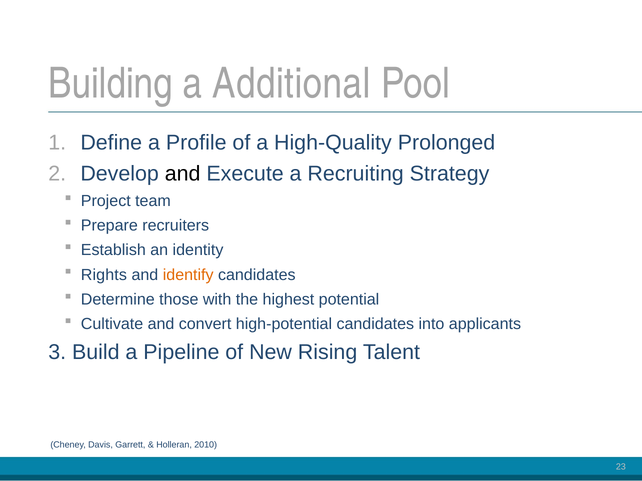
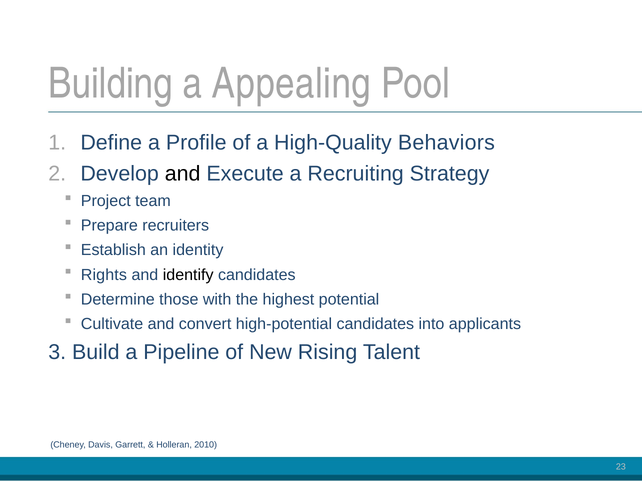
Additional: Additional -> Appealing (291, 84)
Prolonged: Prolonged -> Behaviors (446, 143)
identify colour: orange -> black (188, 275)
